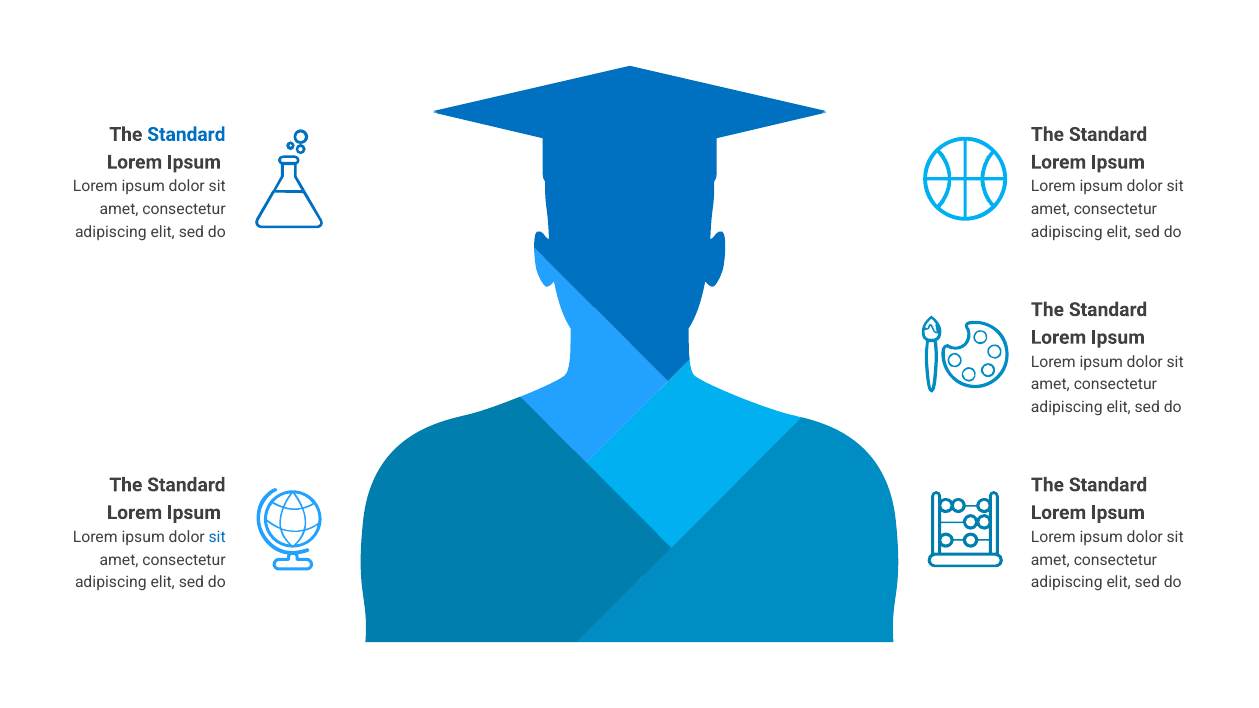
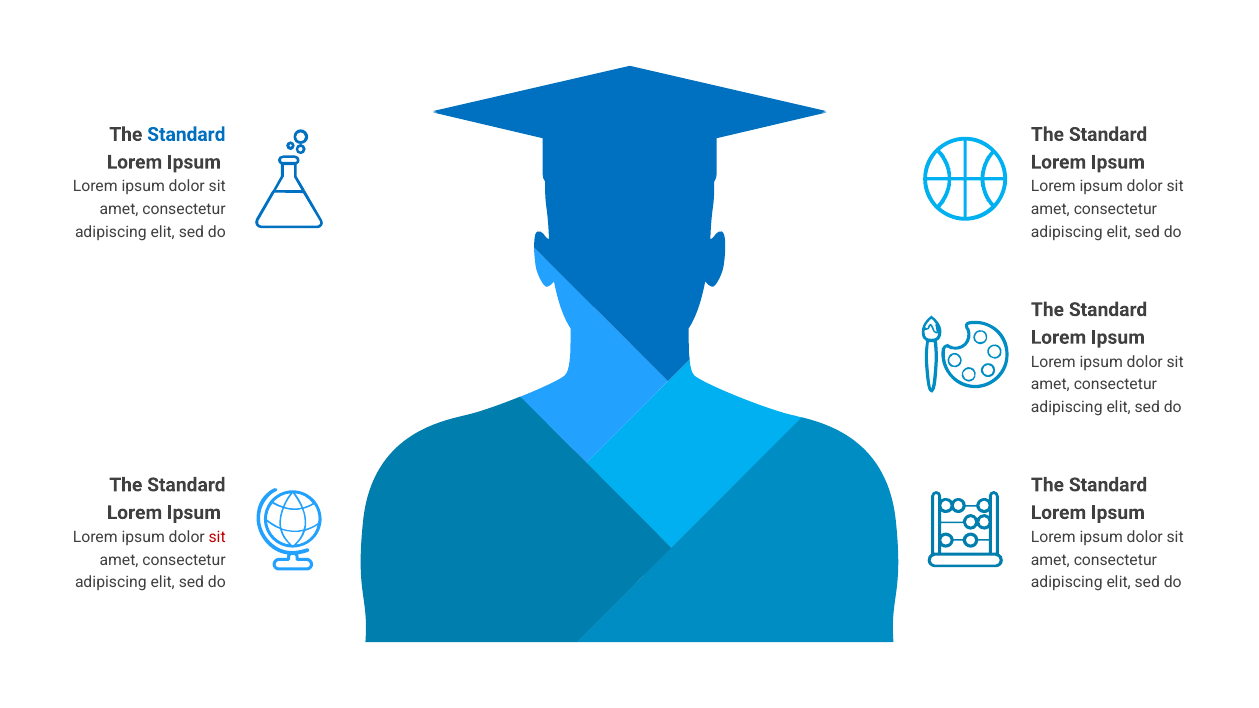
sit colour: blue -> red (217, 537)
